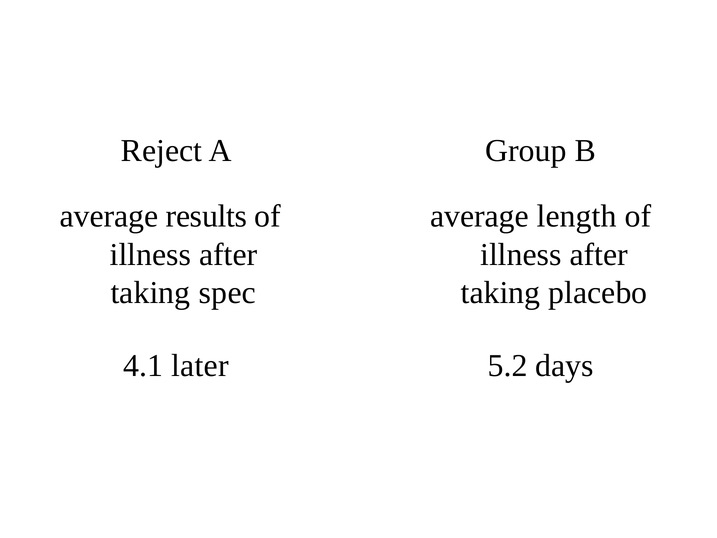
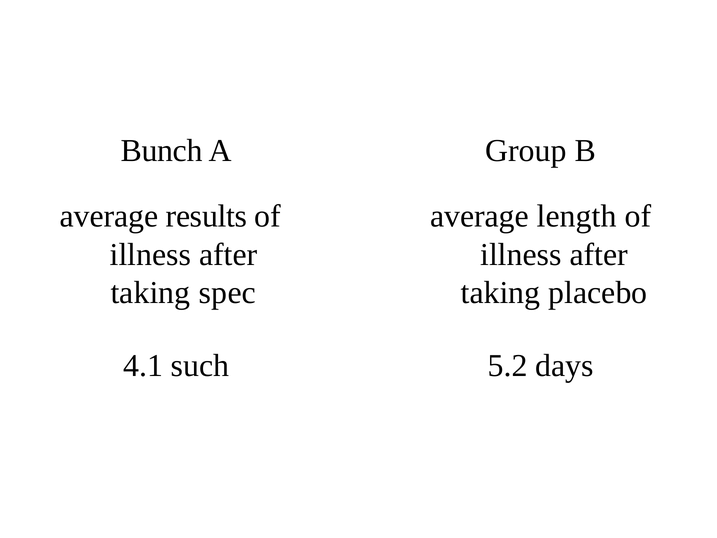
Reject: Reject -> Bunch (162, 150)
later: later -> such (200, 366)
